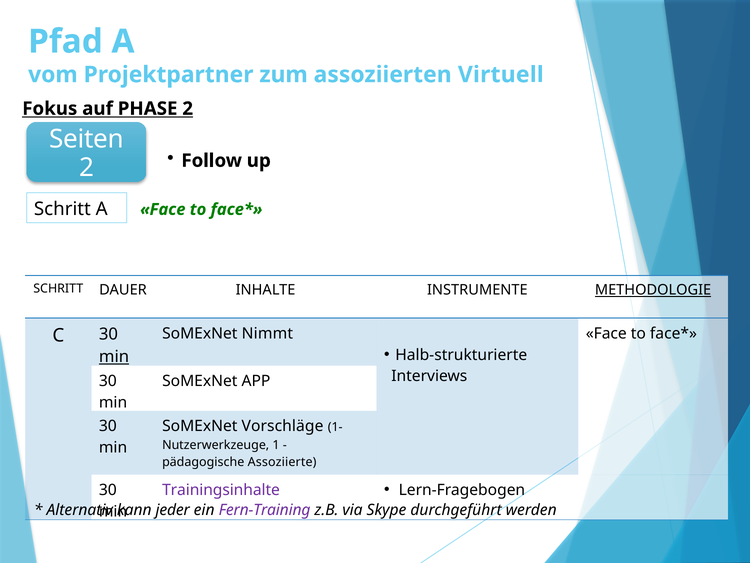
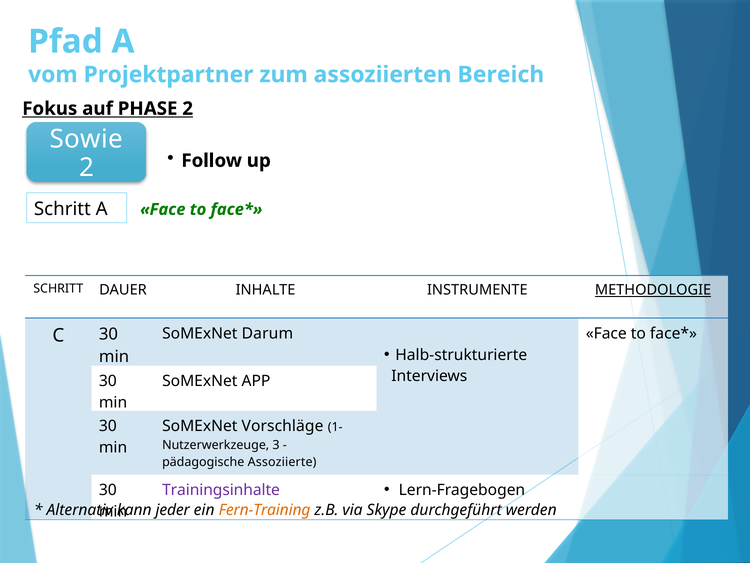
Virtuell: Virtuell -> Bereich (501, 75)
Seiten: Seiten -> Sowie (86, 139)
Nimmt: Nimmt -> Darum (267, 333)
min underline: present -> none (114, 357)
1: 1 -> 3 (276, 445)
Fern-Training colour: purple -> orange (265, 510)
